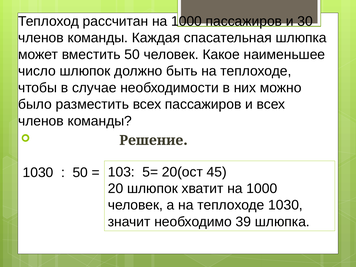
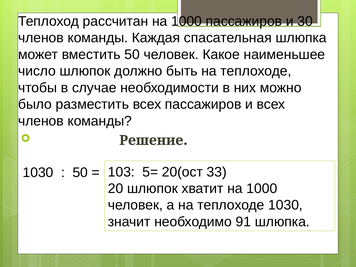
45: 45 -> 33 (217, 172)
39: 39 -> 91 (243, 222)
